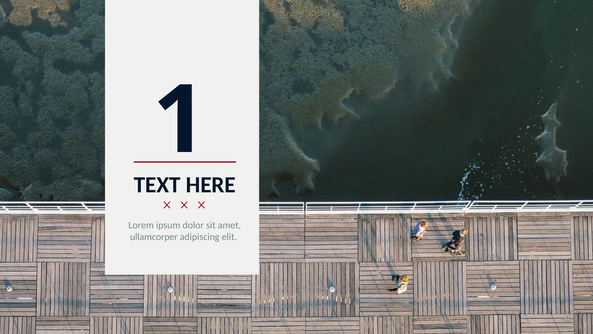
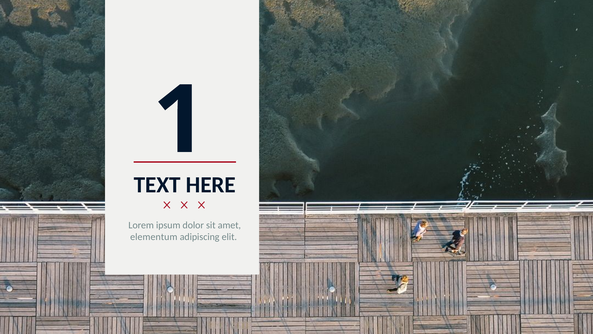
ullamcorper: ullamcorper -> elementum (154, 237)
